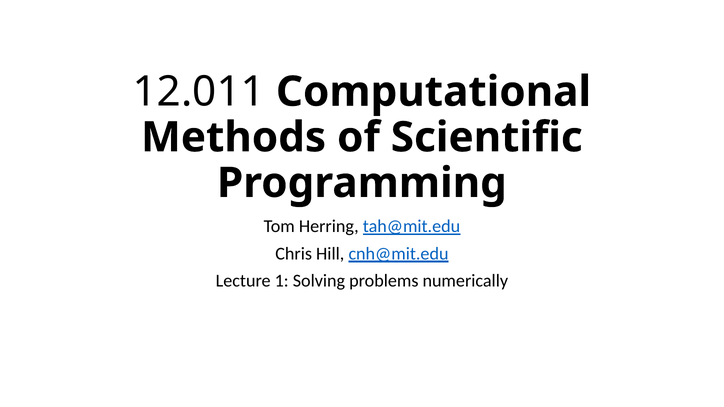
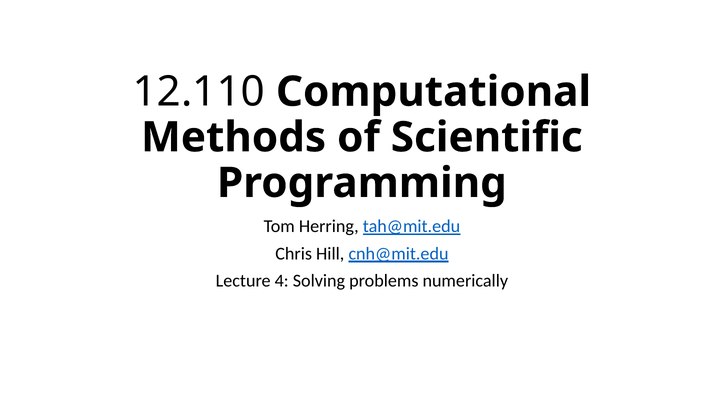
12.011: 12.011 -> 12.110 (199, 92)
1: 1 -> 4 (282, 281)
